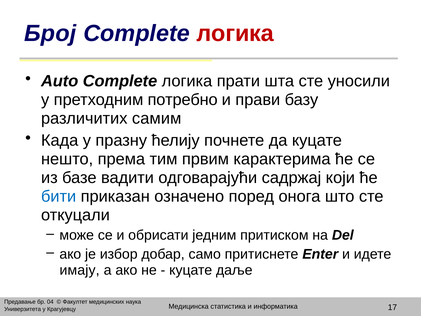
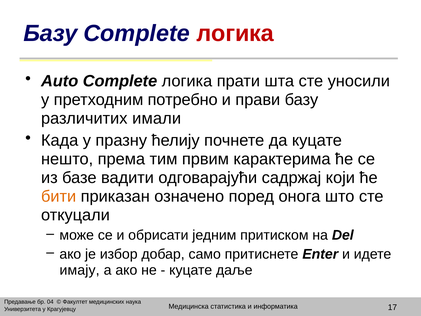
Број: Број -> Базу (50, 34)
самим: самим -> имали (157, 118)
бити colour: blue -> orange (59, 196)
